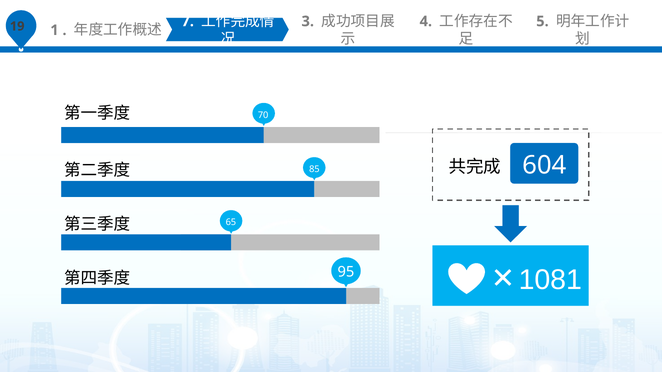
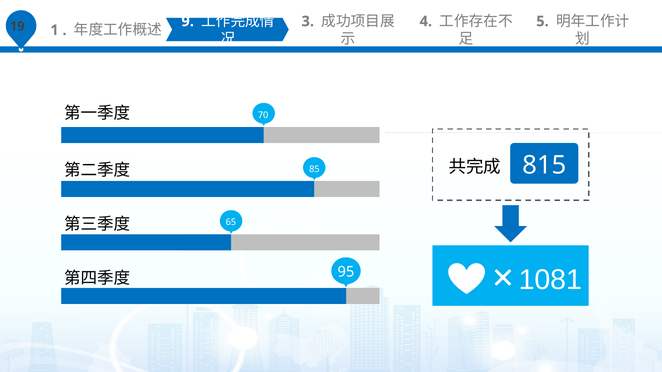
7: 7 -> 9 (188, 21)
604: 604 -> 815 (544, 165)
